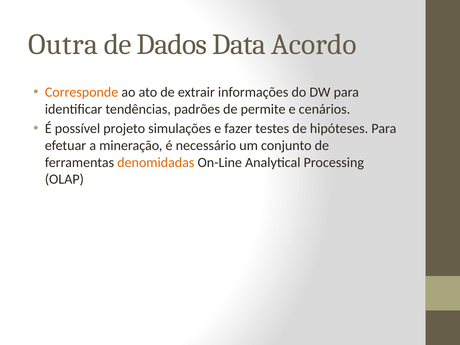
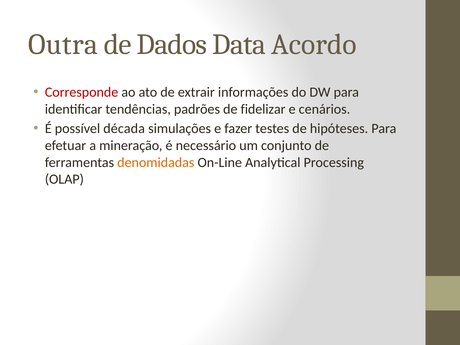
Corresponde colour: orange -> red (82, 92)
permite: permite -> fidelizar (263, 109)
projeto: projeto -> década (124, 129)
